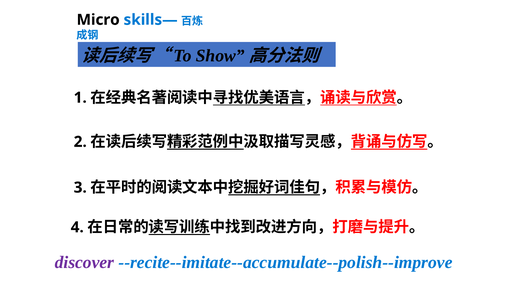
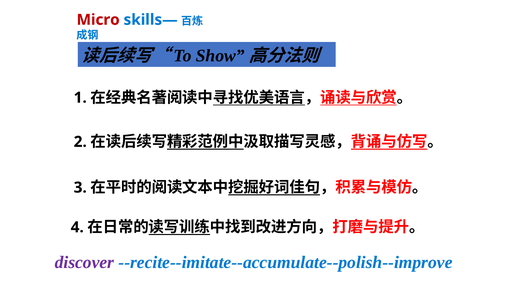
Micro colour: black -> red (98, 20)
